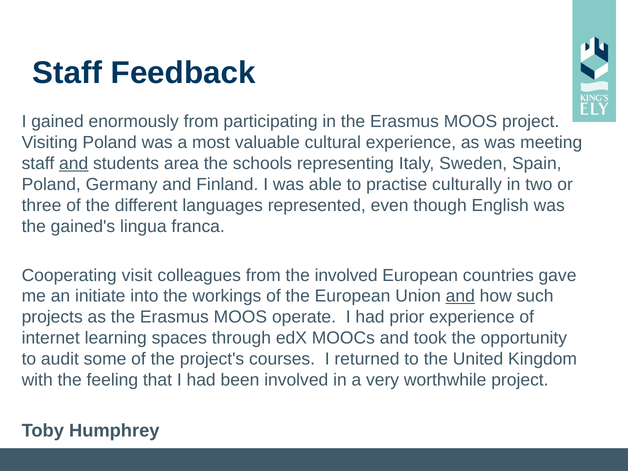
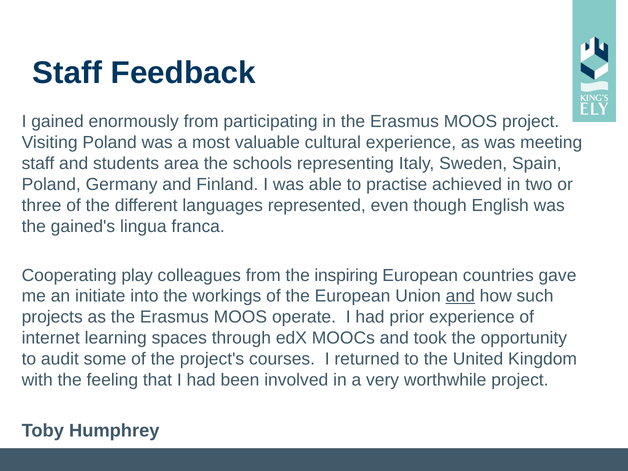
and underline: present -> none (74, 164)
culturally: culturally -> achieved (467, 185)
visit: visit -> play (137, 275)
the involved: involved -> inspiring (346, 275)
